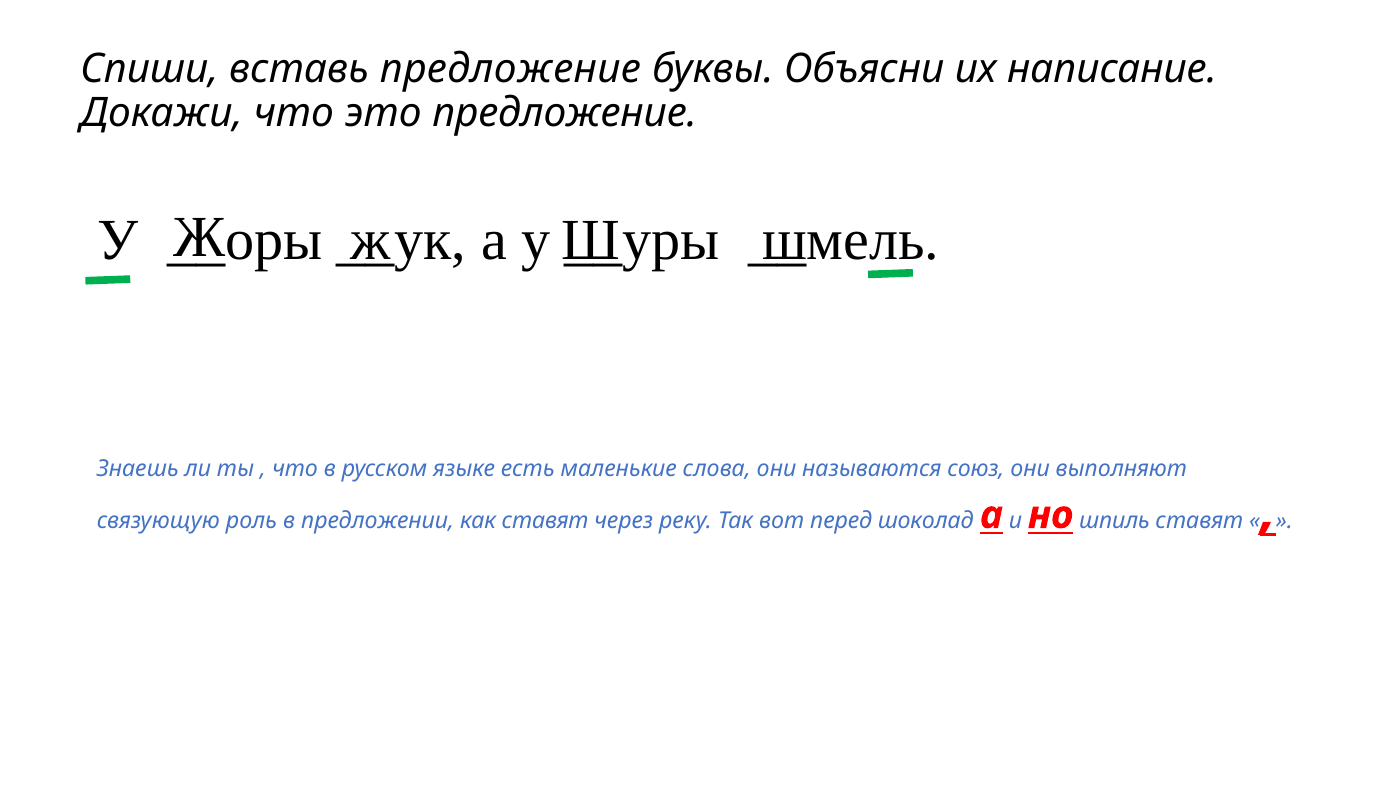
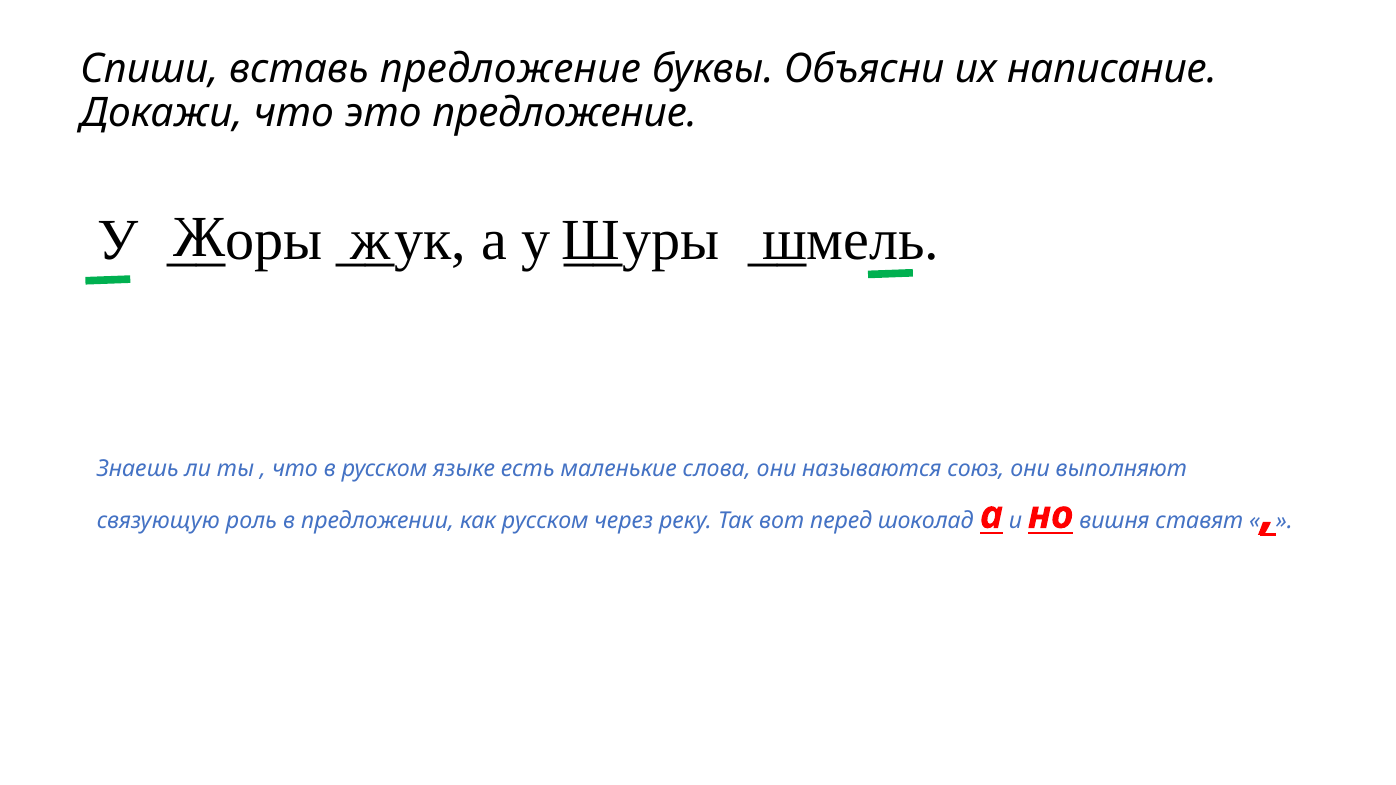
как ставят: ставят -> русском (545, 521)
шпиль: шпиль -> вишня (1114, 521)
